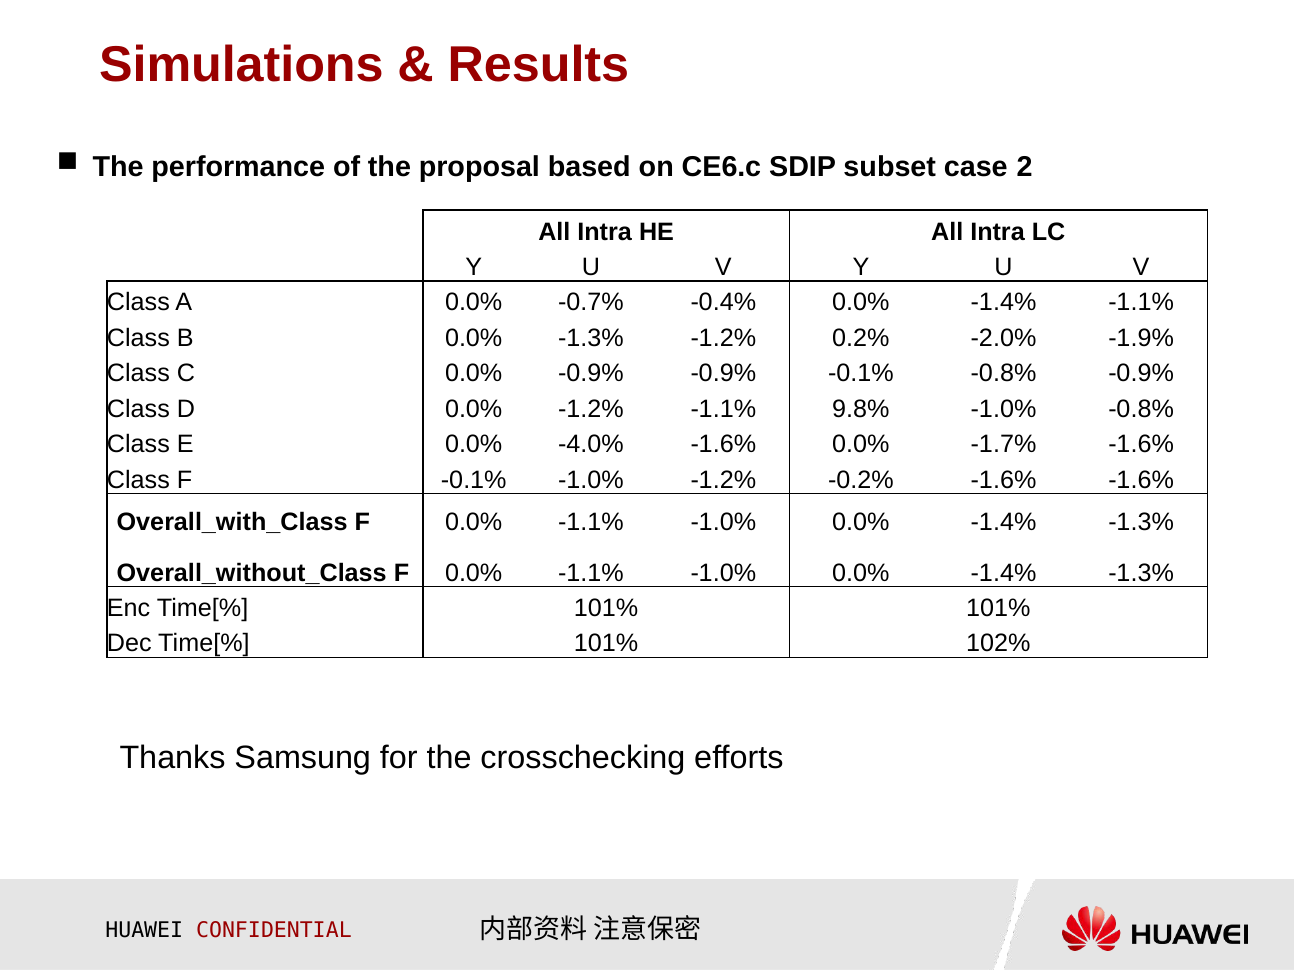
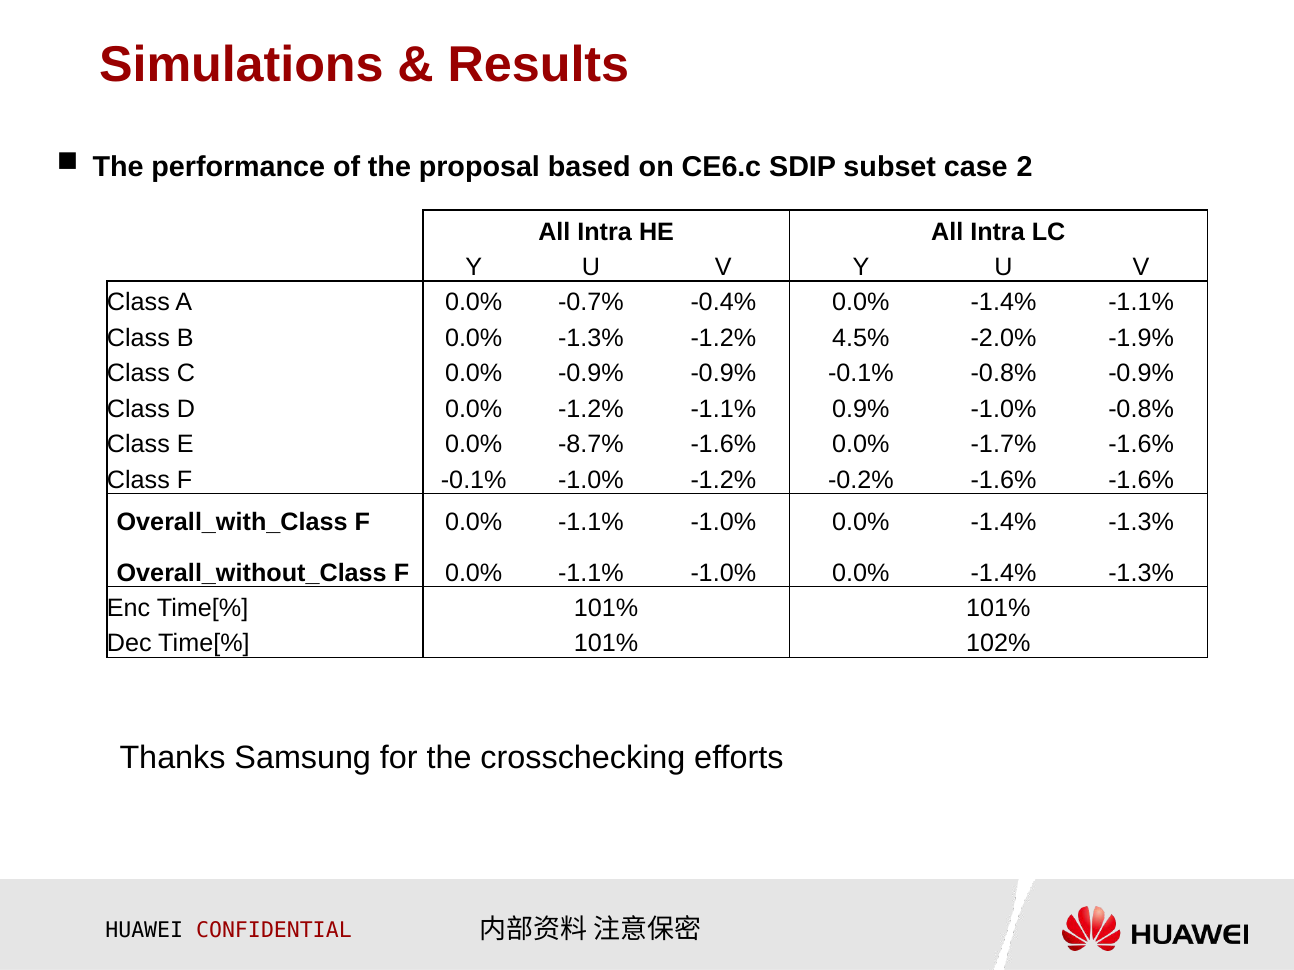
0.2%: 0.2% -> 4.5% (861, 338)
9.8%: 9.8% -> 0.9% (861, 409)
-4.0%: -4.0% -> -8.7% (591, 445)
